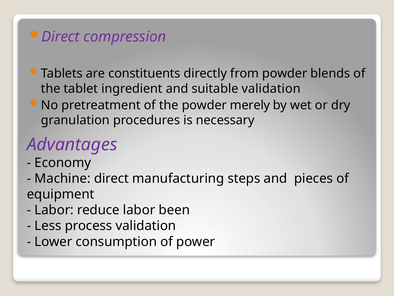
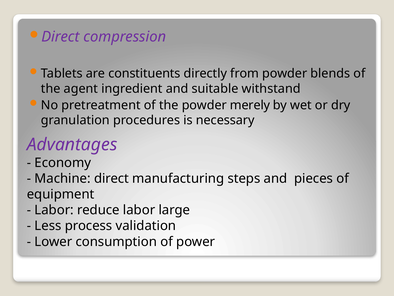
tablet: tablet -> agent (81, 89)
suitable validation: validation -> withstand (271, 89)
been: been -> large (174, 210)
